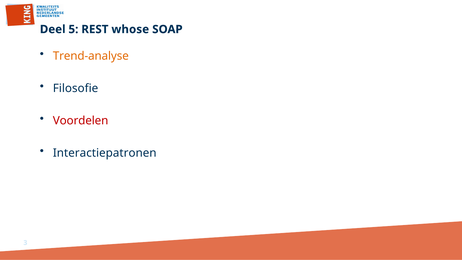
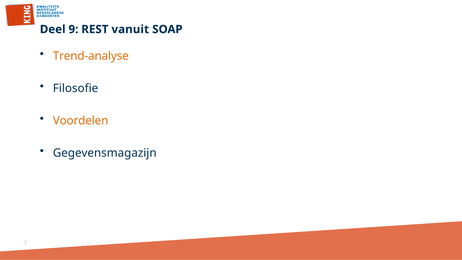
5: 5 -> 9 (73, 29)
whose: whose -> vanuit (130, 29)
Voordelen colour: red -> orange (81, 121)
Interactiepatronen: Interactiepatronen -> Gegevensmagazijn (105, 153)
